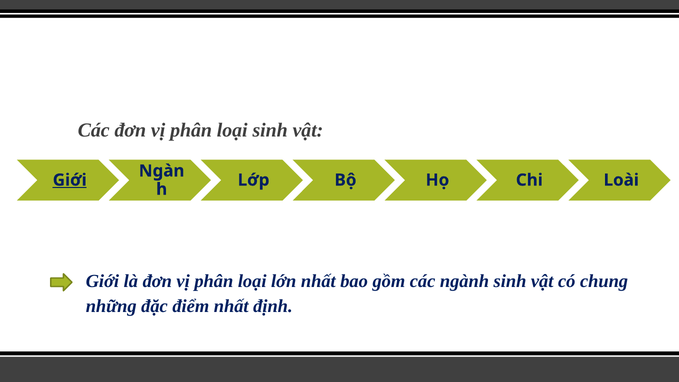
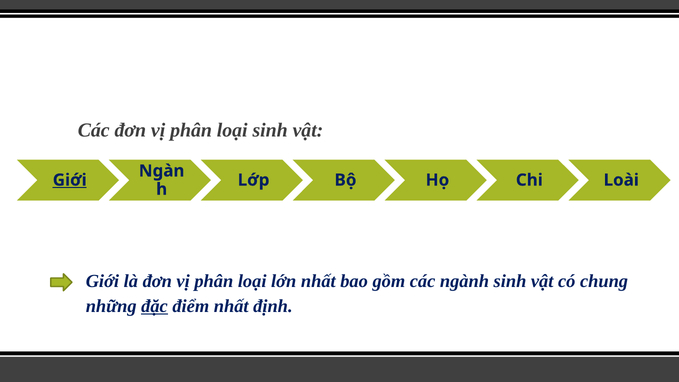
đặc underline: none -> present (154, 306)
